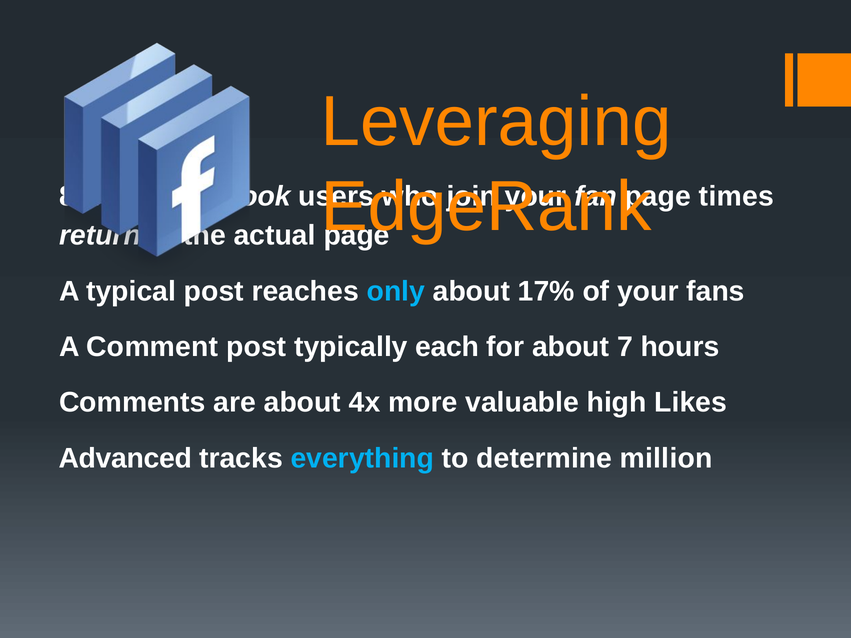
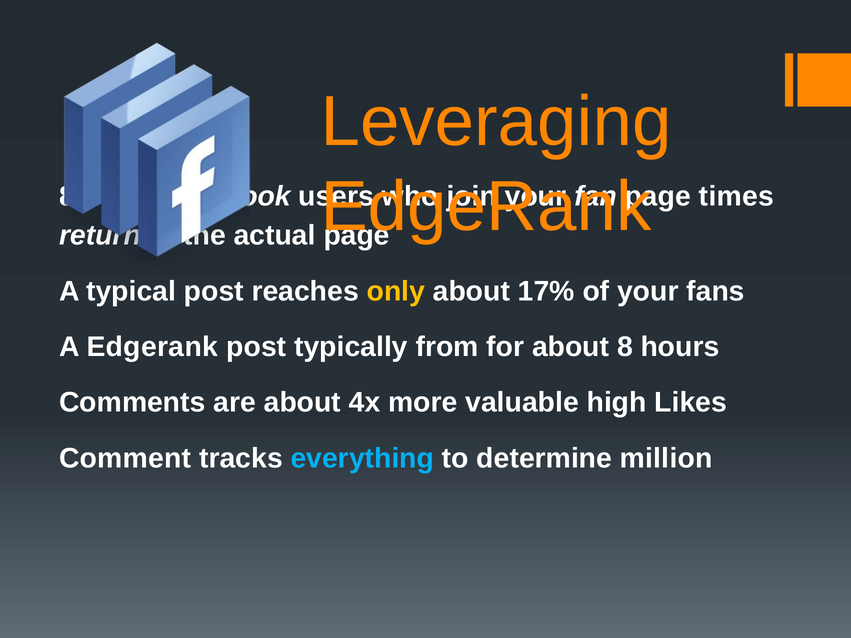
only colour: light blue -> yellow (396, 291)
A Comment: Comment -> Edgerank (152, 347)
each: each -> from (447, 347)
7: 7 -> 8 (625, 347)
Advanced: Advanced -> Comment (125, 458)
